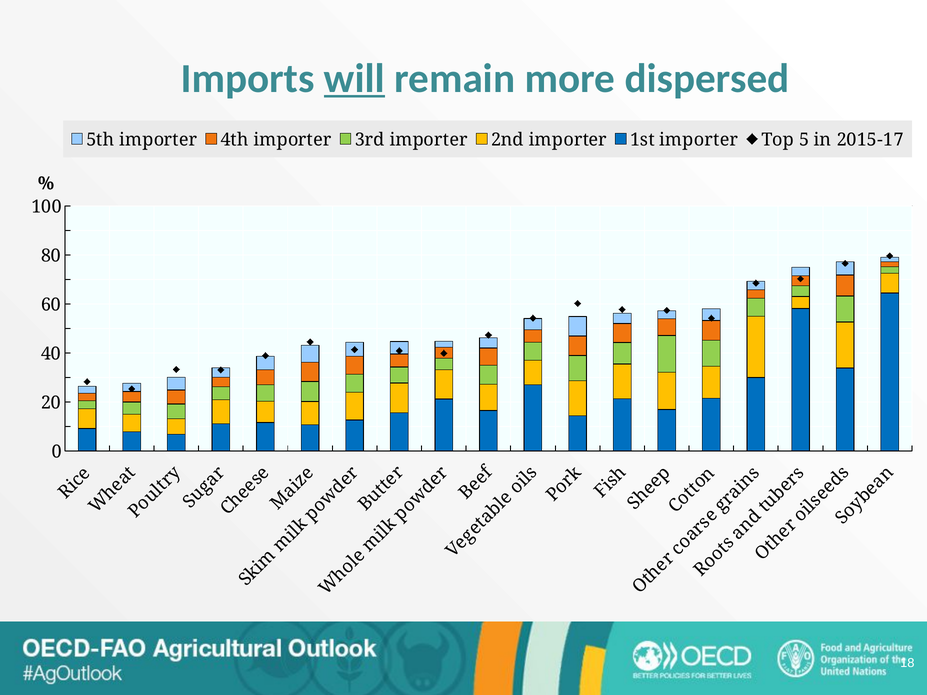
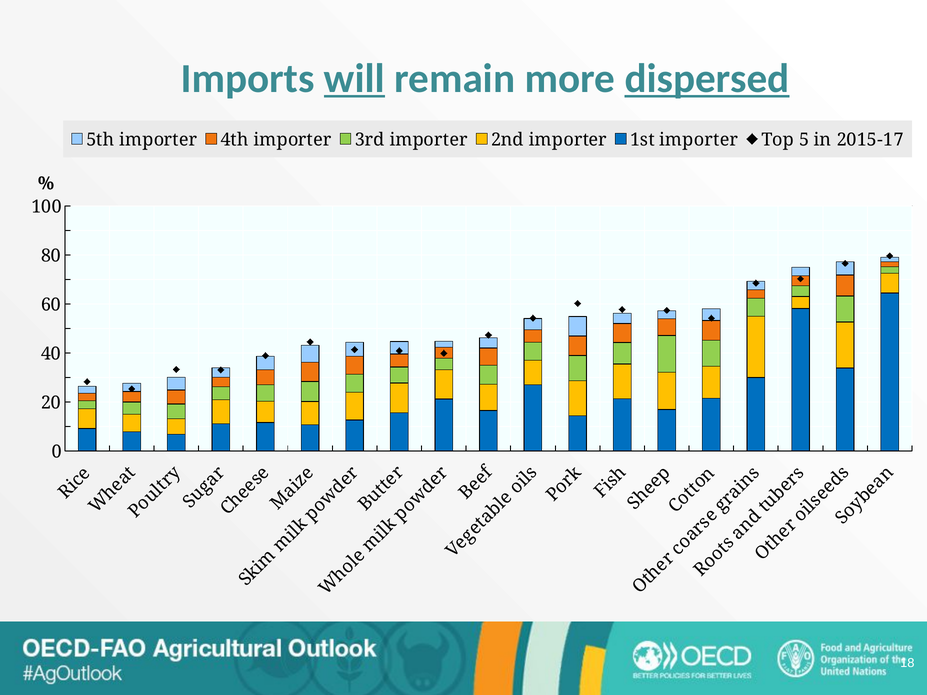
dispersed underline: none -> present (707, 79)
